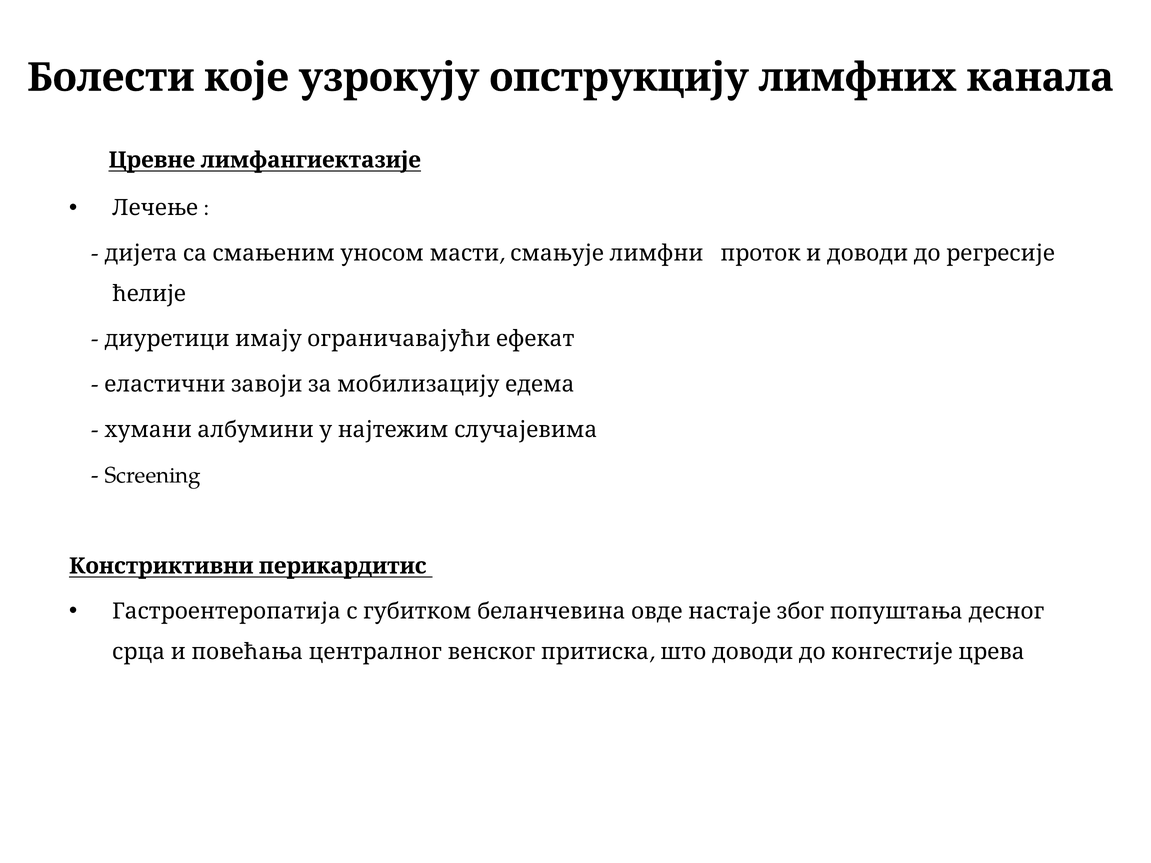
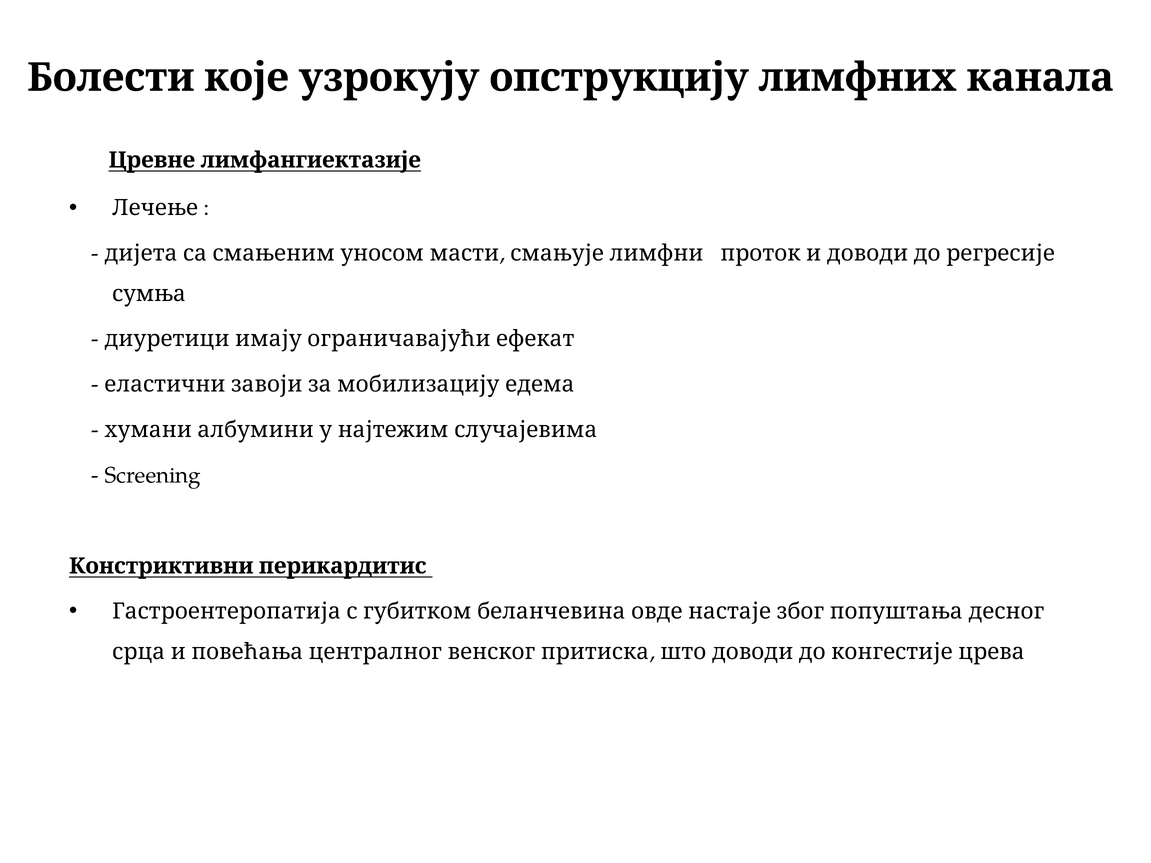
ћелије: ћелије -> сумња (149, 294)
